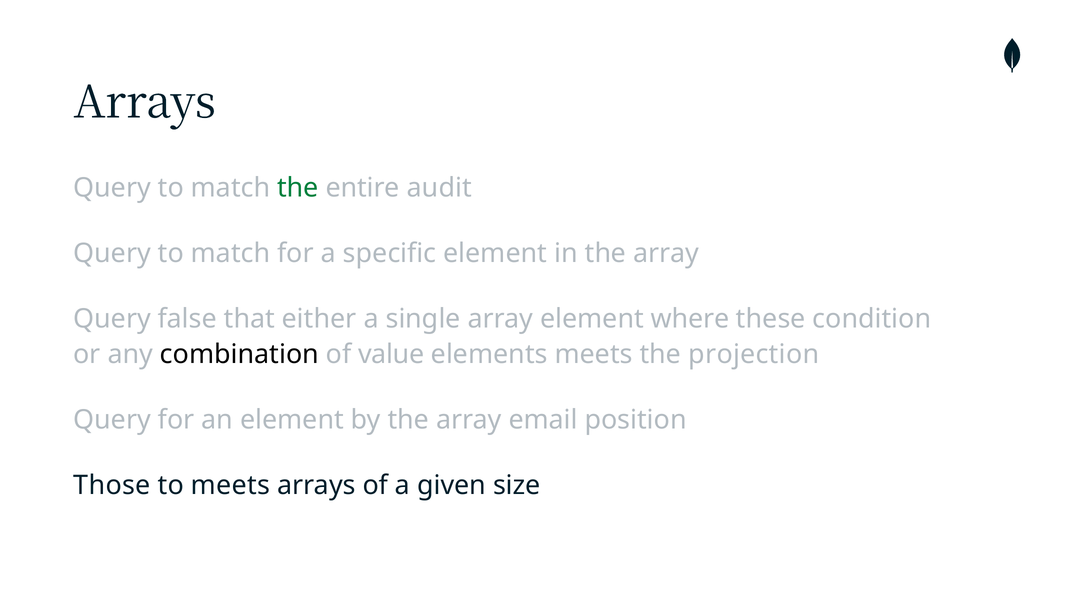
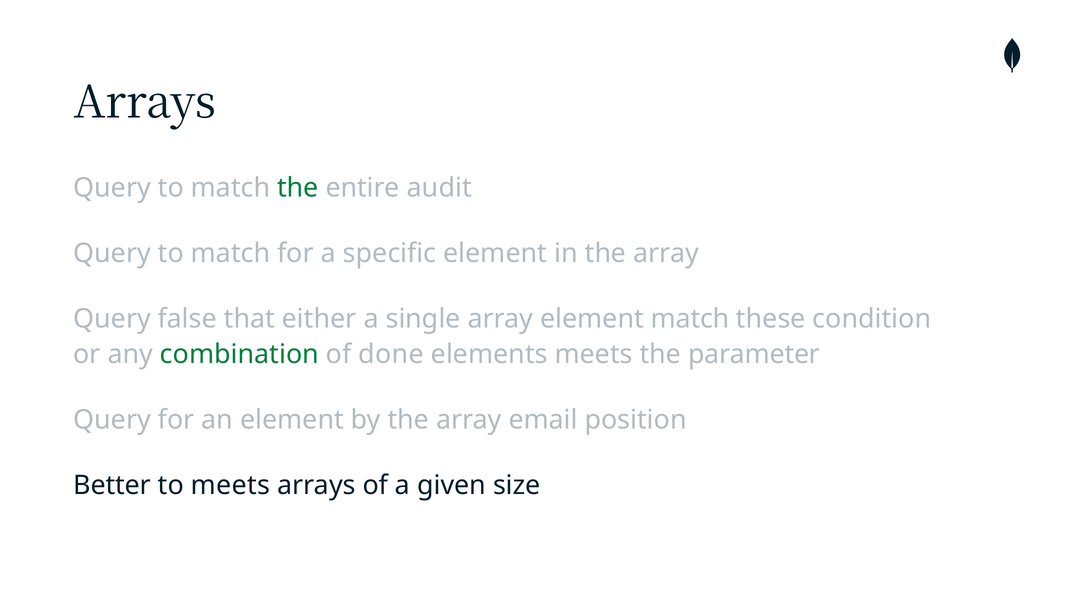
element where: where -> match (690, 319)
combination colour: black -> green (239, 354)
value: value -> done (391, 354)
projection: projection -> parameter (754, 354)
Those: Those -> Better (112, 485)
